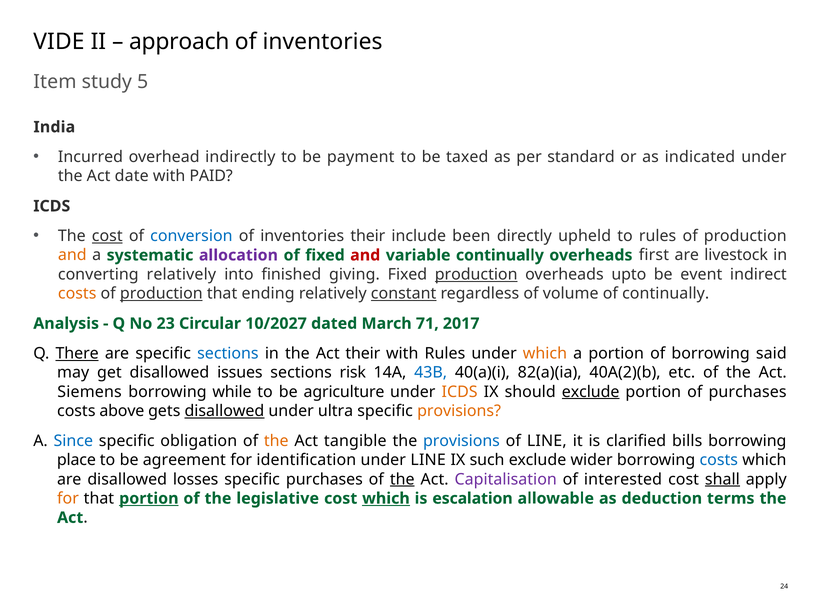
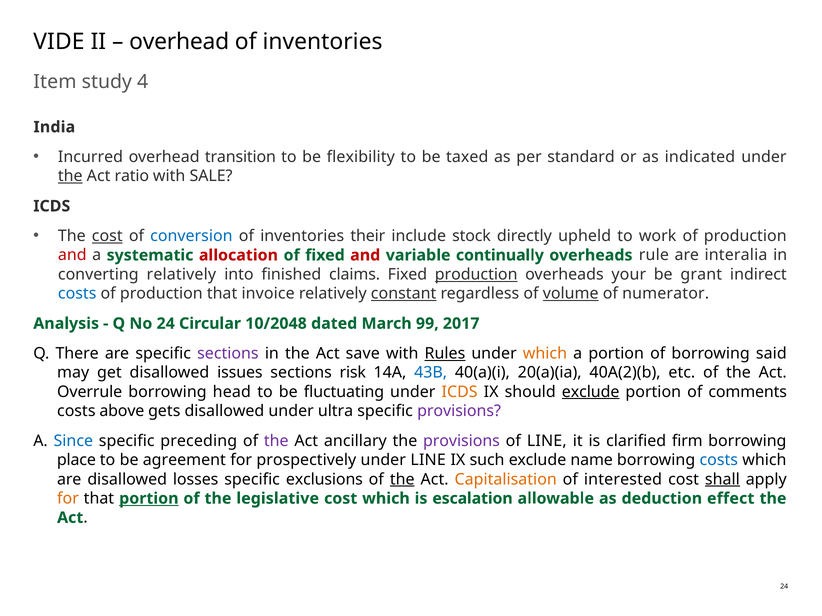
approach: approach -> overhead (179, 42)
5: 5 -> 4 (143, 82)
indirectly: indirectly -> transition (240, 157)
payment: payment -> flexibility (361, 157)
the underline: none -> present (70, 176)
date: date -> ratio (132, 176)
PAID: PAID -> SALE (211, 176)
been: been -> stock (471, 236)
to rules: rules -> work (658, 236)
and colour: orange -> red (72, 255)
allocation colour: purple -> red (238, 255)
first: first -> rule (654, 255)
livestock: livestock -> interalia (736, 255)
giving: giving -> claims (355, 275)
upto: upto -> your (629, 275)
event: event -> grant (701, 275)
costs colour: orange -> blue (77, 294)
production underline: present -> none (161, 294)
ending: ending -> invoice (268, 294)
volume underline: none -> present (571, 294)
of continually: continually -> numerator (666, 294)
No 23: 23 -> 24 (166, 324)
10/2027: 10/2027 -> 10/2048 (276, 324)
71: 71 -> 99 (427, 324)
There underline: present -> none (77, 354)
sections colour: blue -> purple (228, 354)
Act their: their -> save (363, 354)
Rules underline: none -> present (445, 354)
82(a)(ia: 82(a)(ia -> 20(a)(ia (550, 373)
Siemens: Siemens -> Overrule (90, 392)
while: while -> head (232, 392)
agriculture: agriculture -> fluctuating (344, 392)
of purchases: purchases -> comments (748, 392)
disallowed underline: present -> none (224, 411)
provisions colour: orange -> purple (459, 411)
obligation: obligation -> preceding (199, 441)
the colour: orange -> purple (276, 441)
tangible: tangible -> ancillary (355, 441)
provisions colour: blue -> purple (461, 441)
bills: bills -> firm (687, 441)
identification: identification -> prospectively (306, 460)
wider: wider -> name (592, 460)
specific purchases: purchases -> exclusions (324, 480)
Capitalisation colour: purple -> orange (506, 480)
which underline: present -> none (386, 499)
terms: terms -> effect (731, 499)
